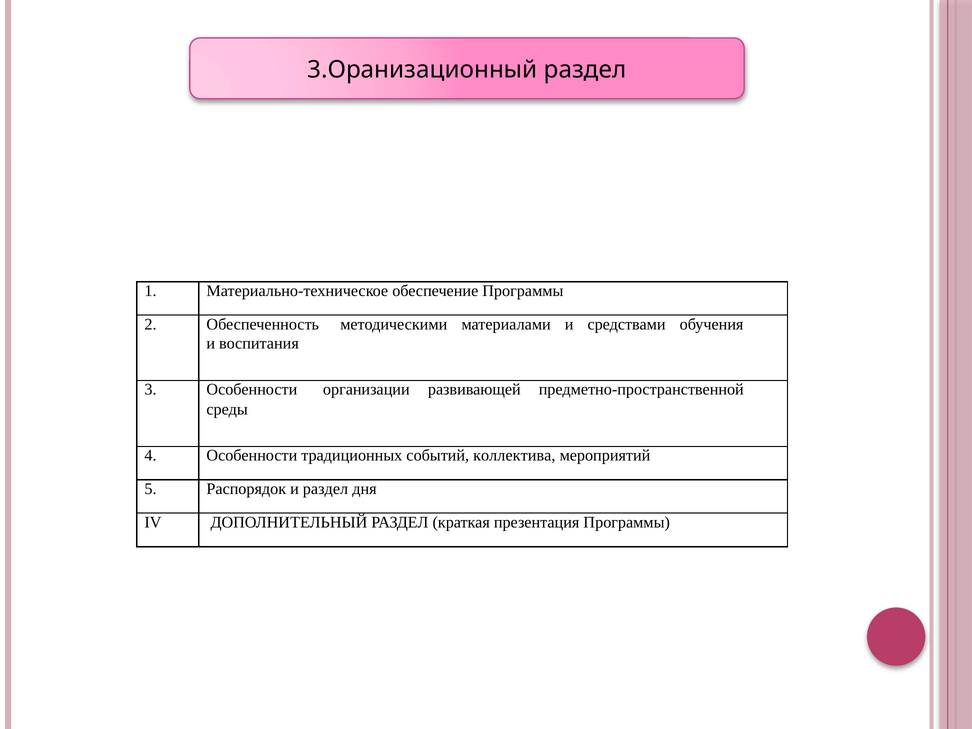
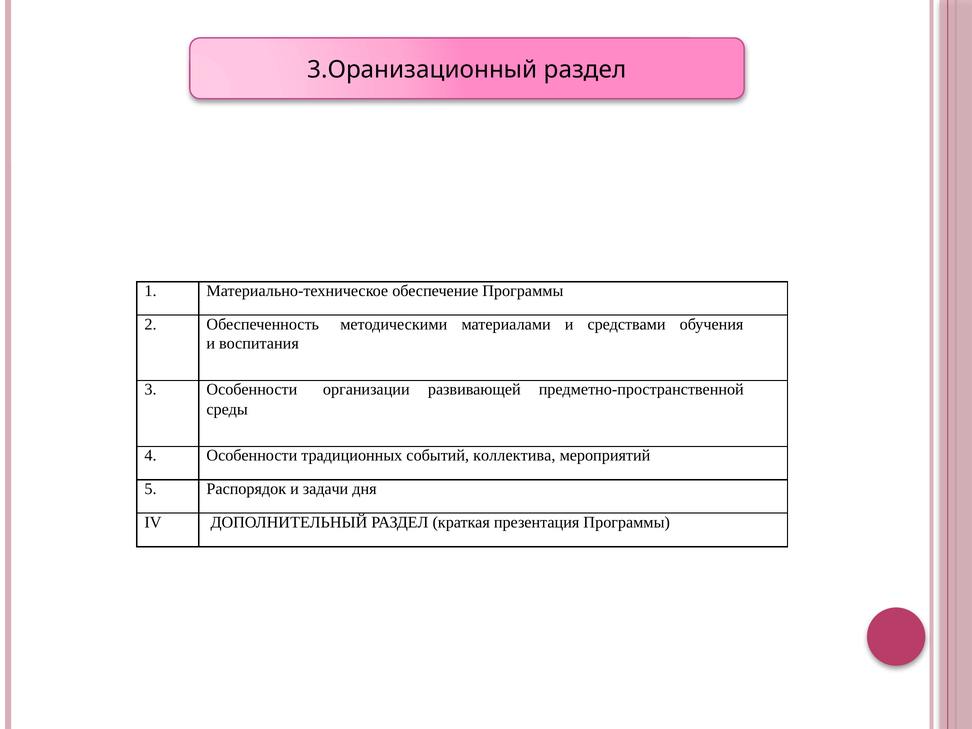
и раздел: раздел -> задачи (326, 489)
